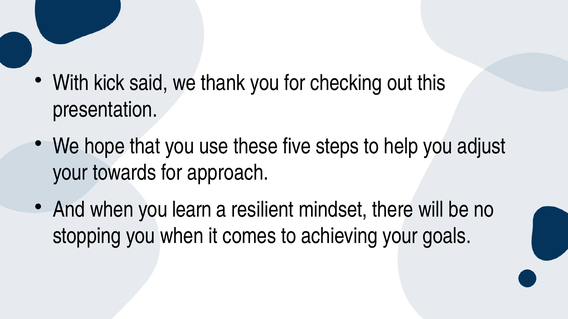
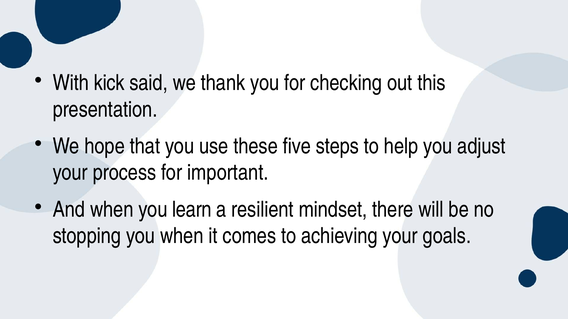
towards: towards -> process (124, 173)
approach: approach -> important (228, 173)
